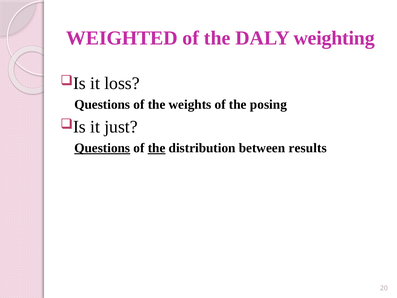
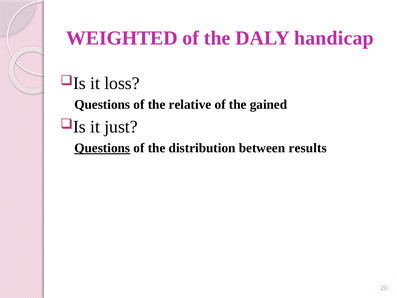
weighting: weighting -> handicap (334, 38)
weights: weights -> relative (190, 105)
posing: posing -> gained (269, 105)
the underline: present -> none (157, 148)
